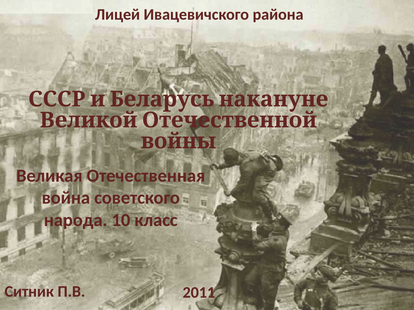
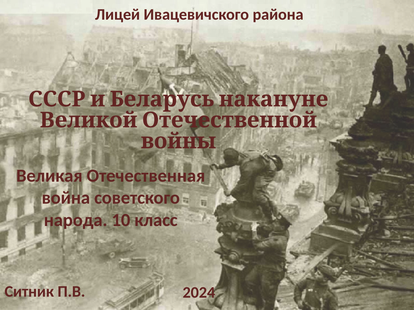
2011: 2011 -> 2024 (199, 293)
